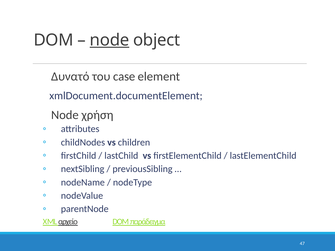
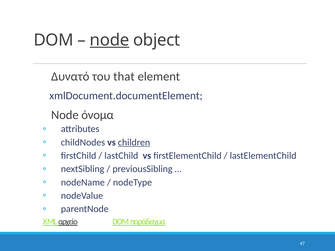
case: case -> that (124, 76)
χρήση: χρήση -> όνομα (98, 115)
children underline: none -> present (134, 142)
